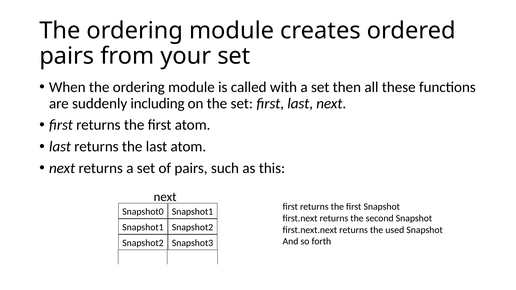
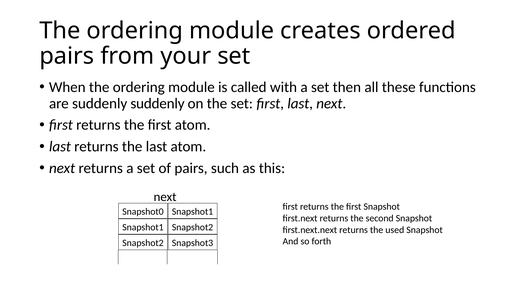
suddenly including: including -> suddenly (158, 103)
